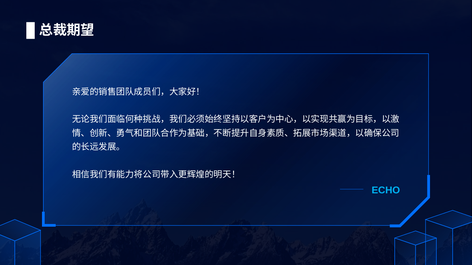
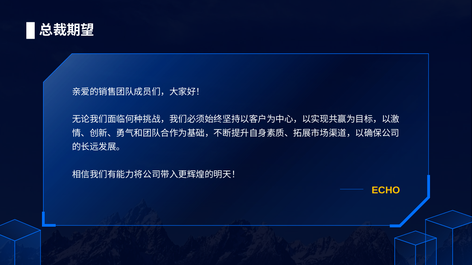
ECHO colour: light blue -> yellow (386, 190)
